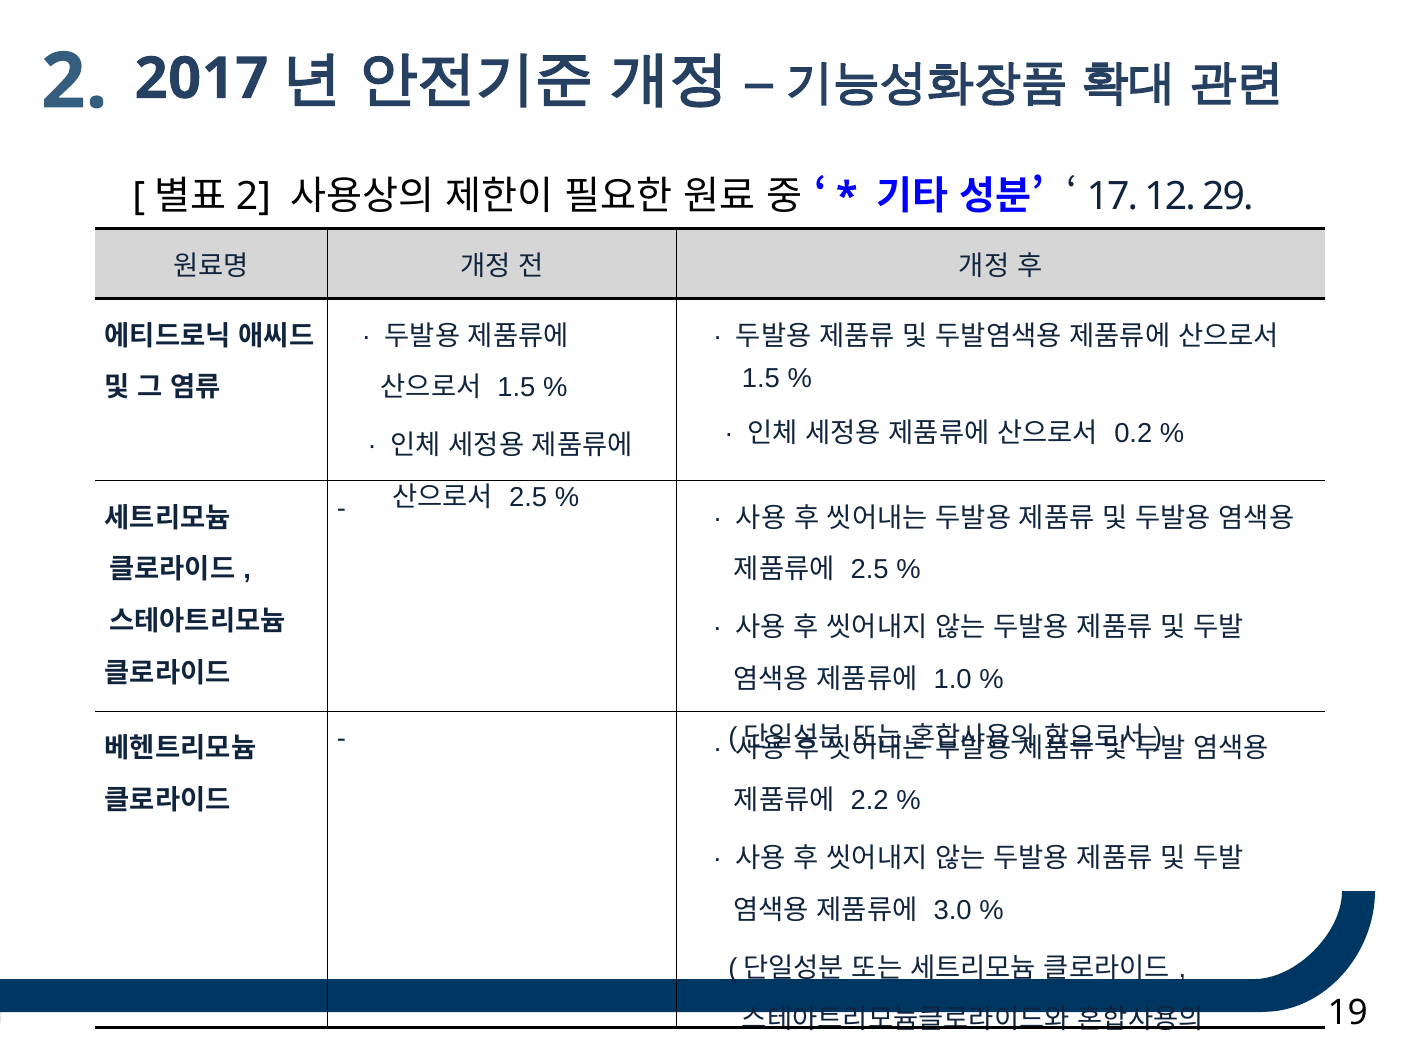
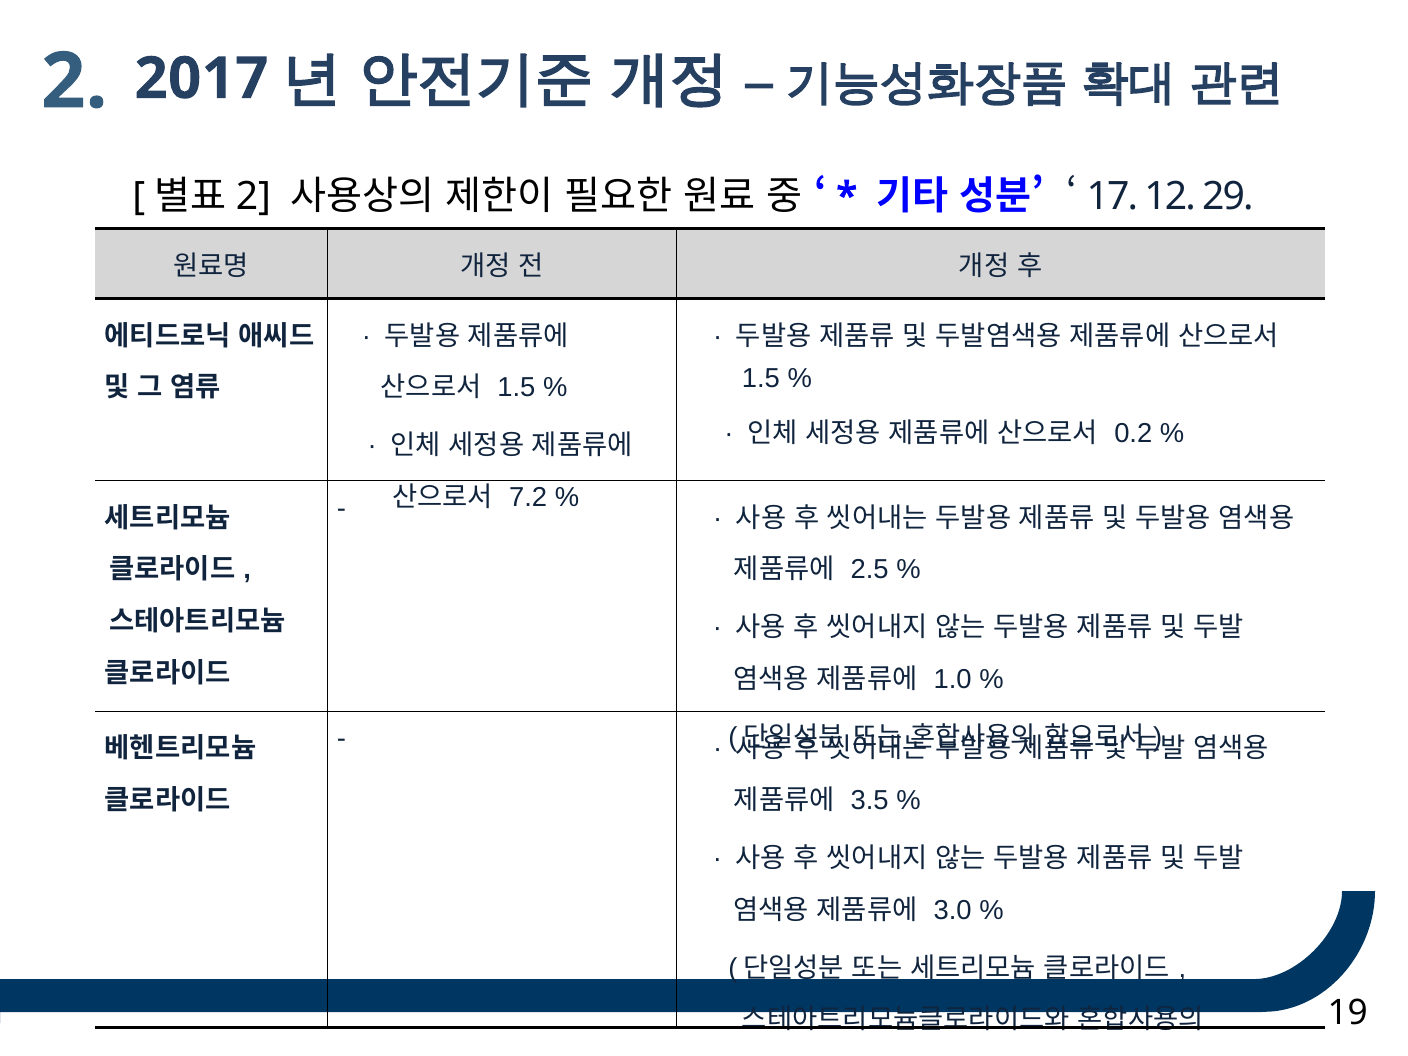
2.5: 2.5 -> 7.2 (528, 498)
2.2: 2.2 -> 3.5 (870, 801)
